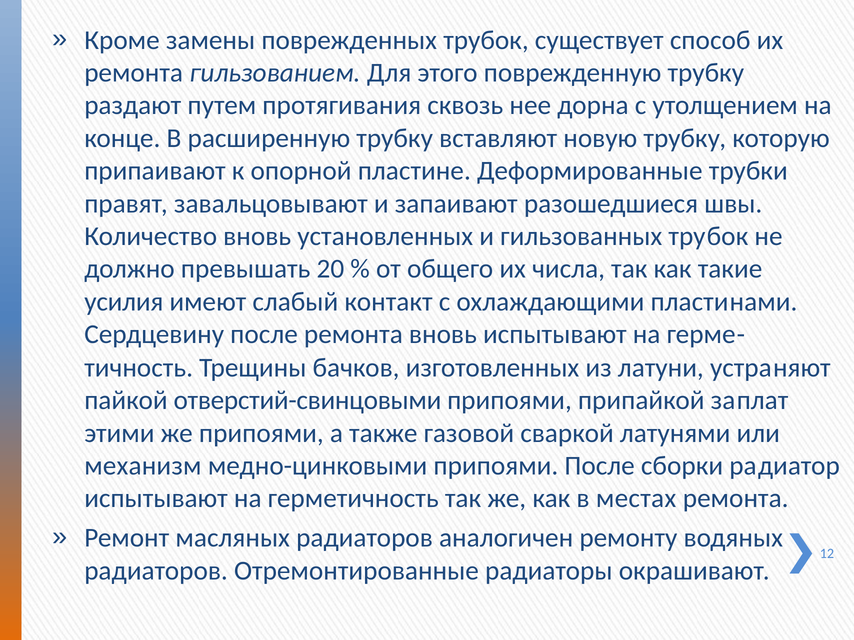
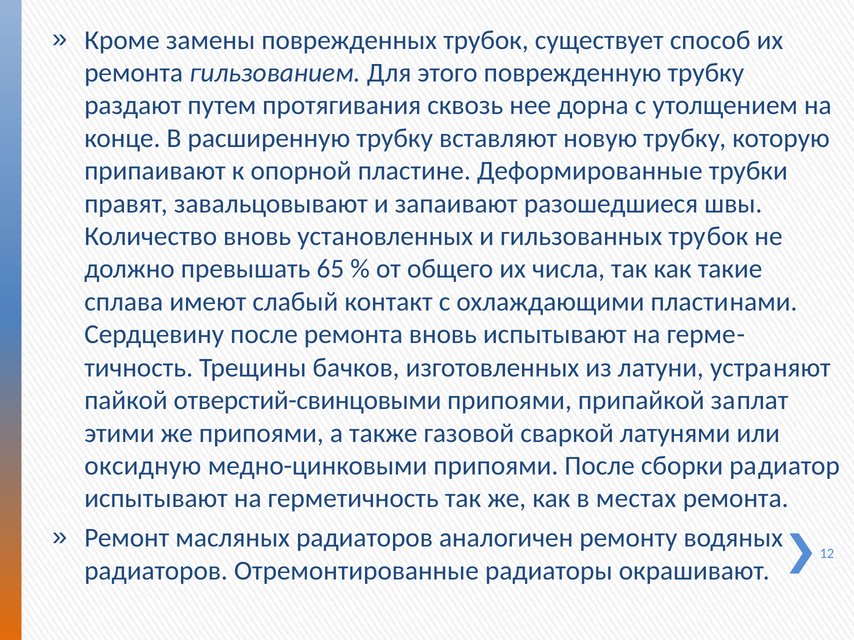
20: 20 -> 65 (330, 269)
усилия: усилия -> сплава (124, 302)
механизм: механизм -> оксидную (143, 466)
